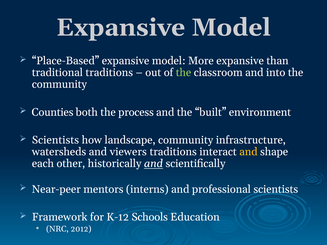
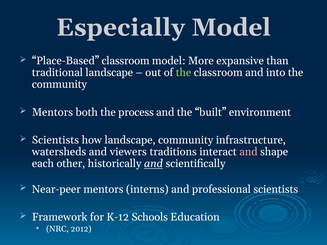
Expansive: Expansive -> Especially (121, 28)
Place-Based expansive: expansive -> classroom (126, 61)
traditional traditions: traditions -> landscape (109, 73)
Counties: Counties -> Mentors (52, 112)
and colour: yellow -> pink (248, 152)
